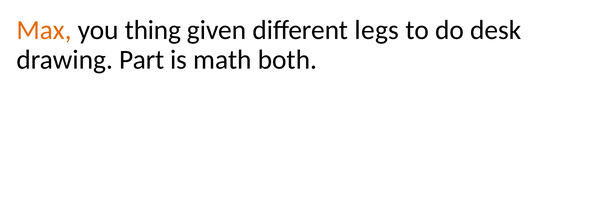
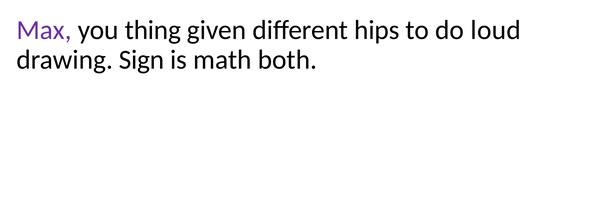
Max colour: orange -> purple (44, 30)
legs: legs -> hips (377, 30)
desk: desk -> loud (496, 30)
Part: Part -> Sign (142, 60)
